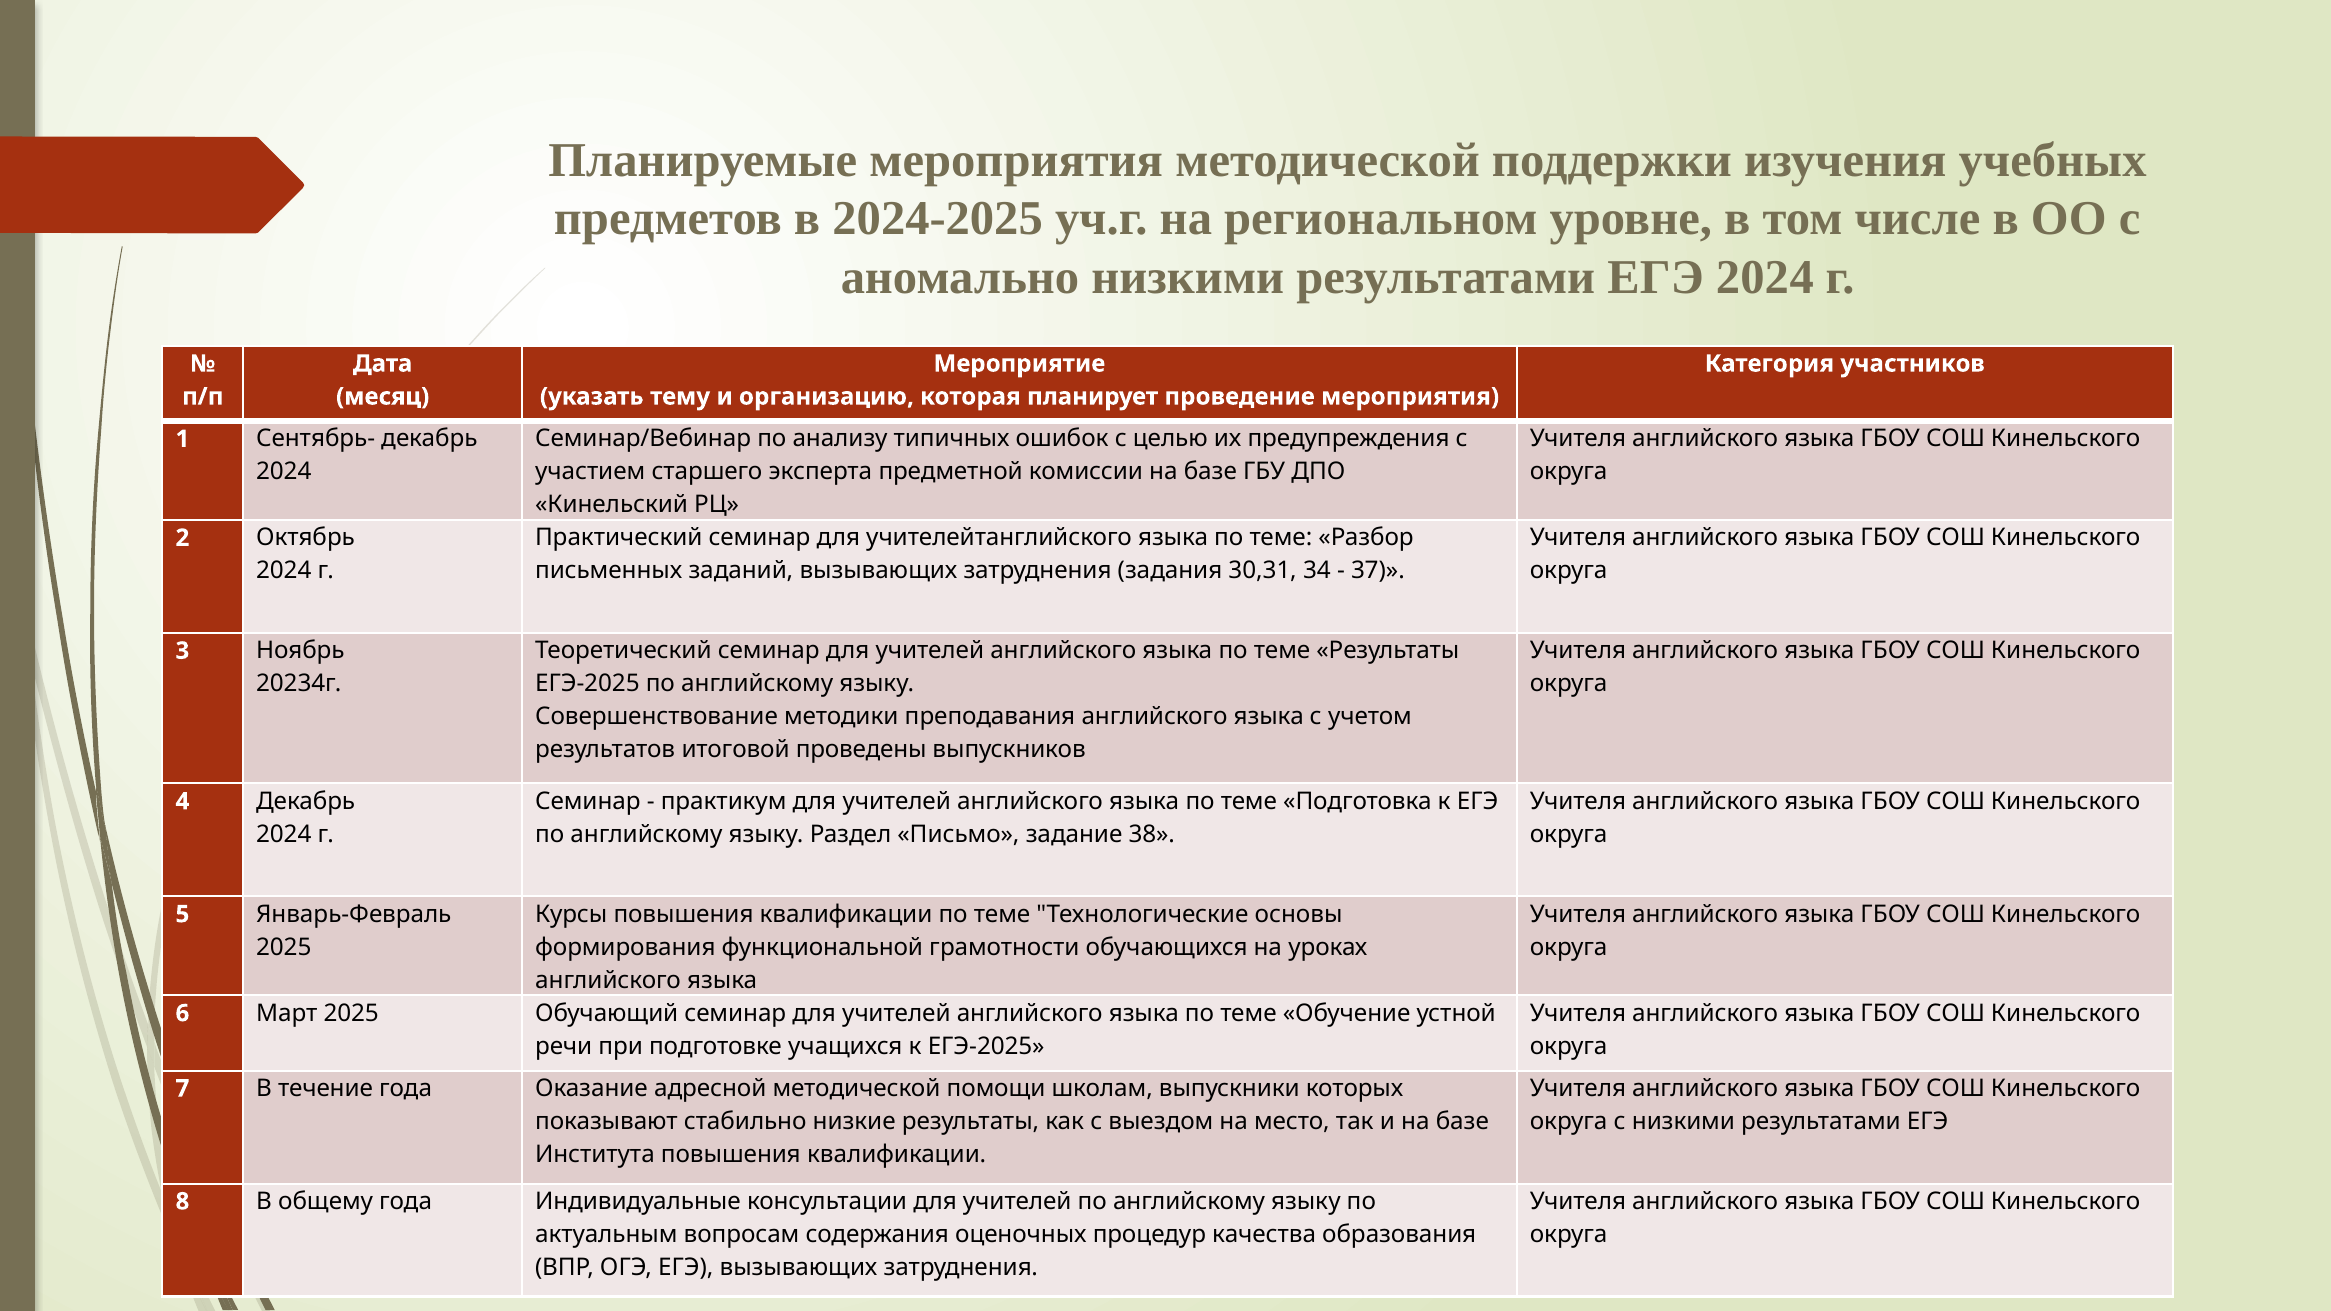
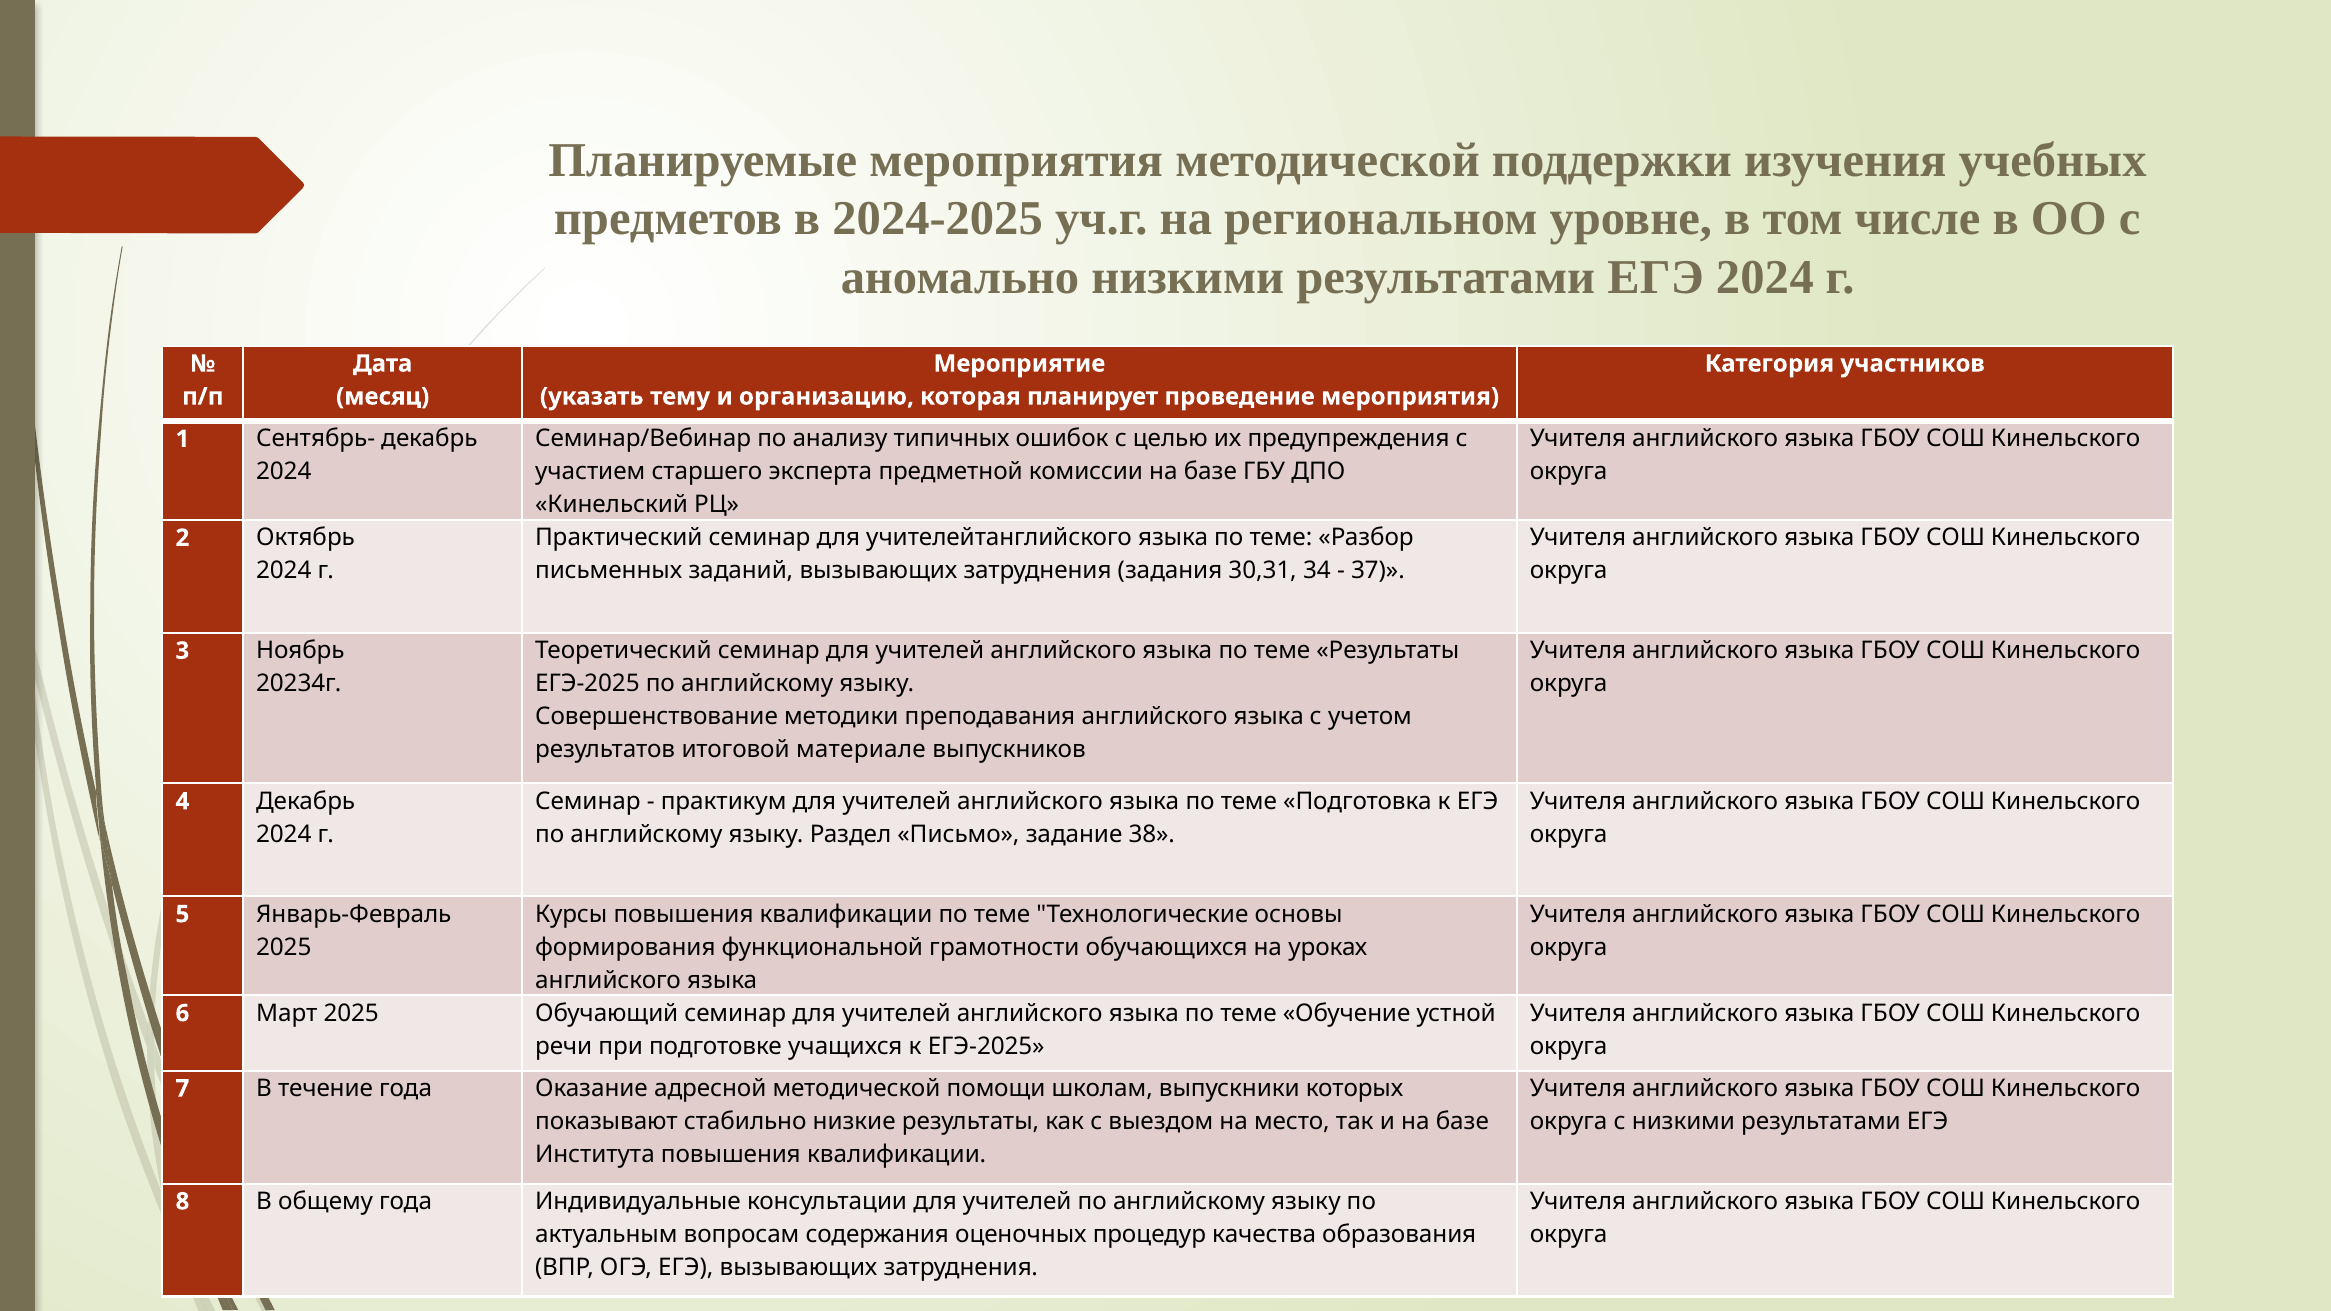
проведены: проведены -> материале (861, 750)
